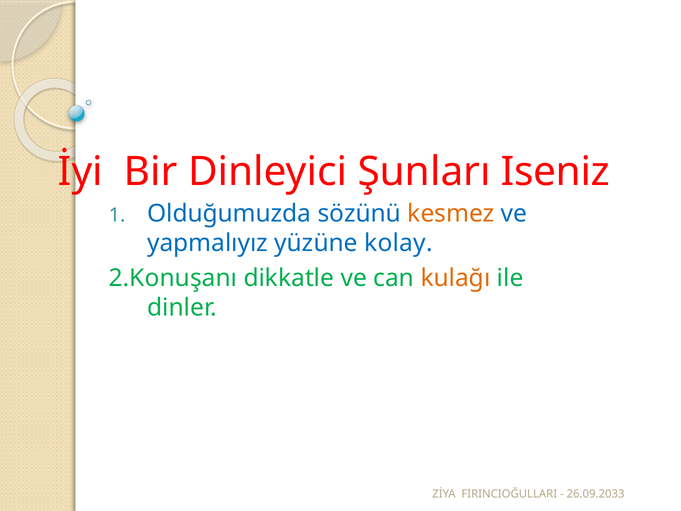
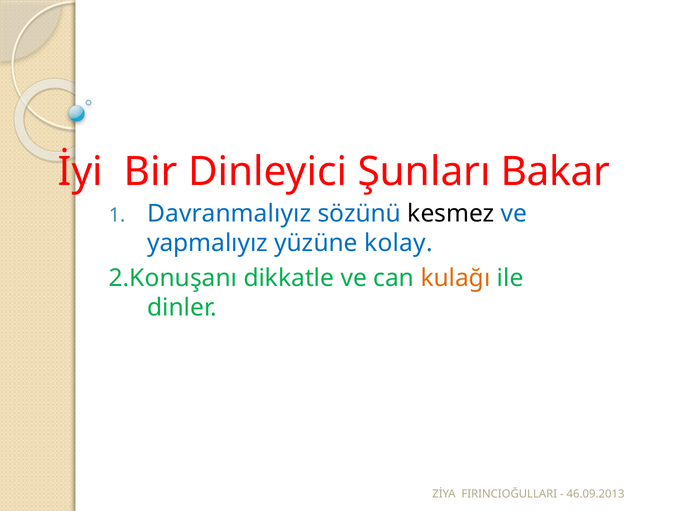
Iseniz: Iseniz -> Bakar (555, 172)
Olduğumuzda: Olduğumuzda -> Davranmalıyız (229, 213)
kesmez colour: orange -> black (451, 213)
26.09.2033: 26.09.2033 -> 46.09.2013 (596, 494)
